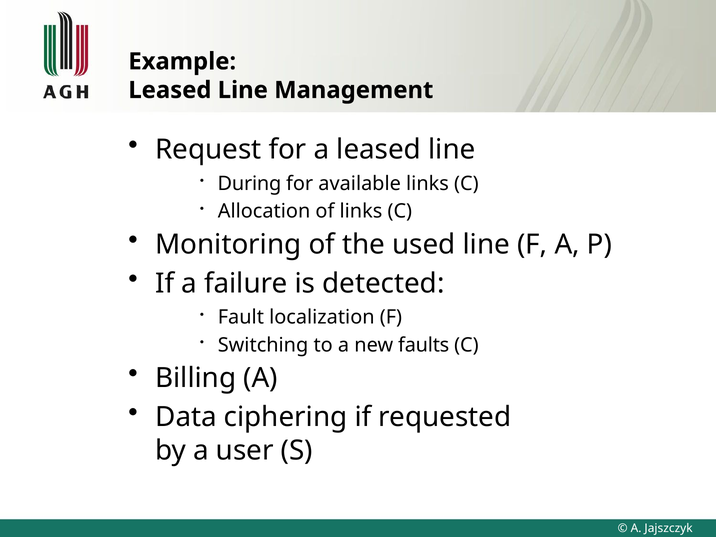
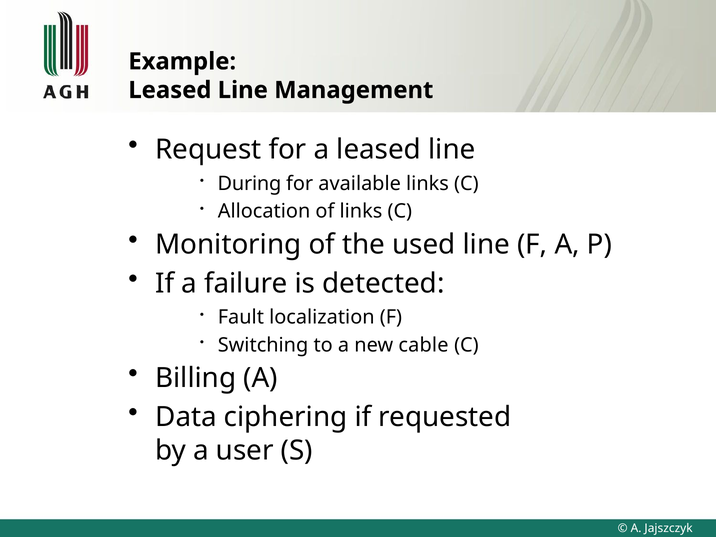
faults: faults -> cable (423, 345)
